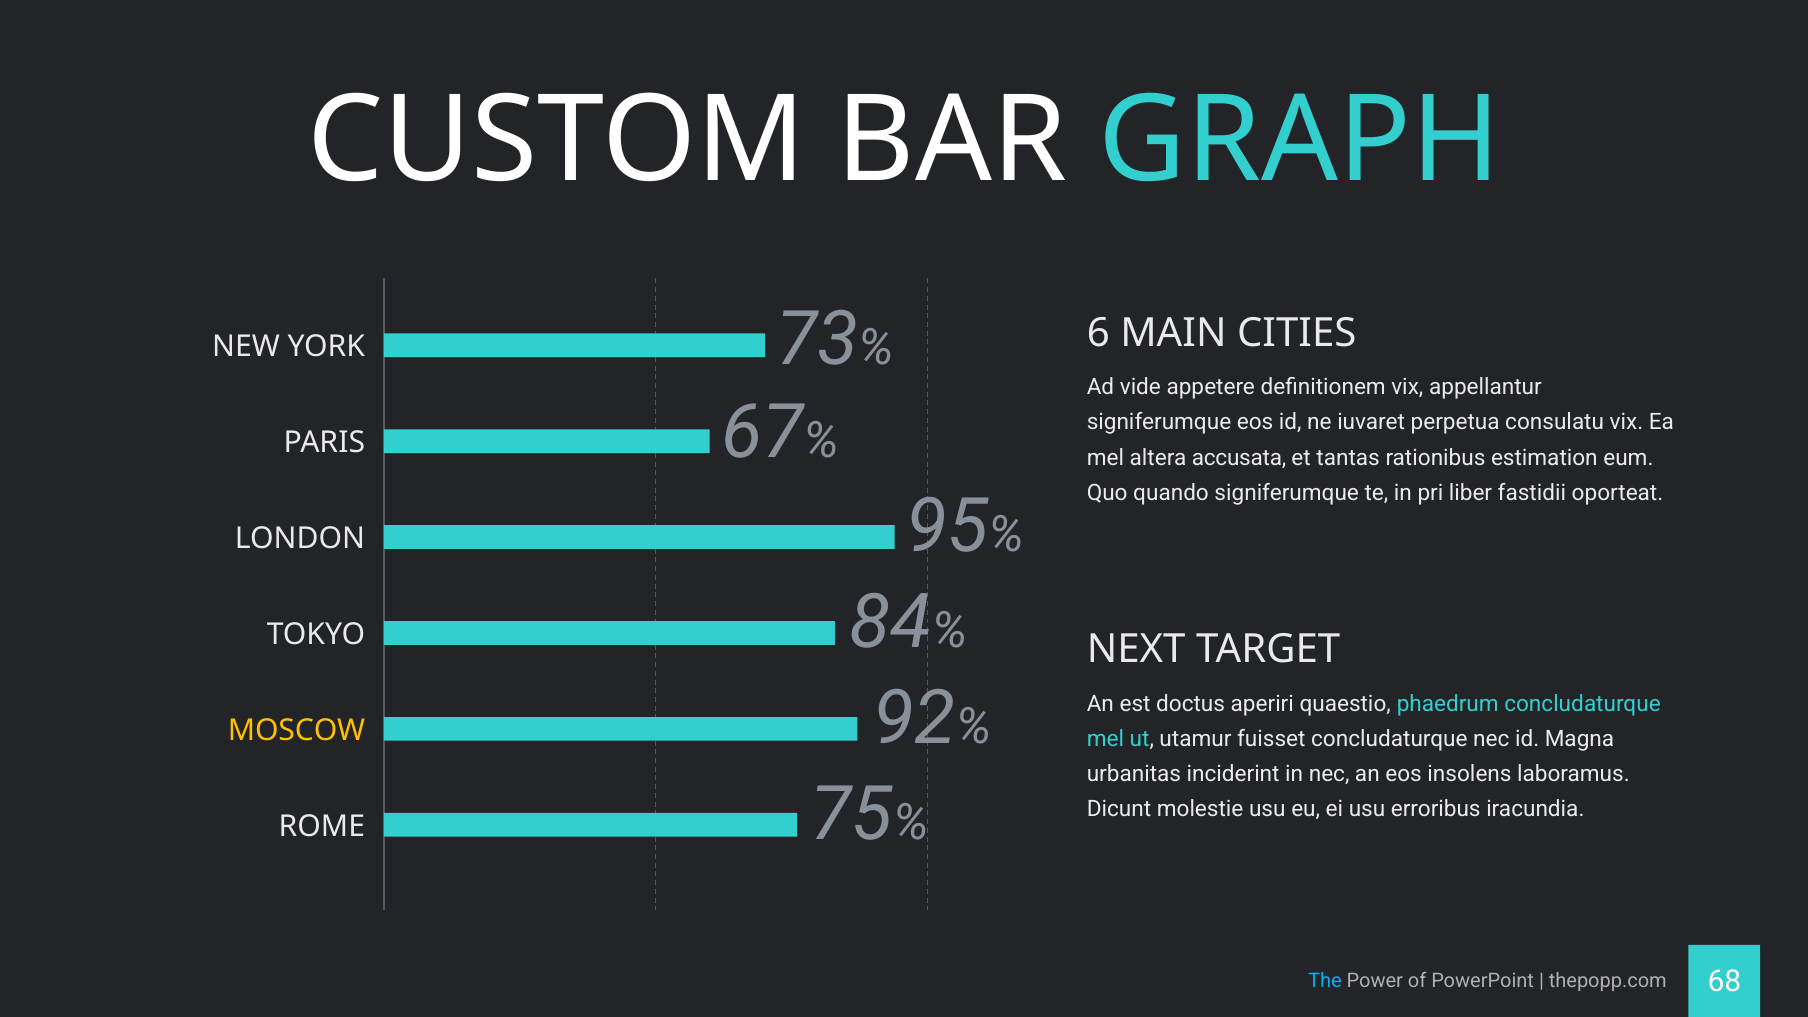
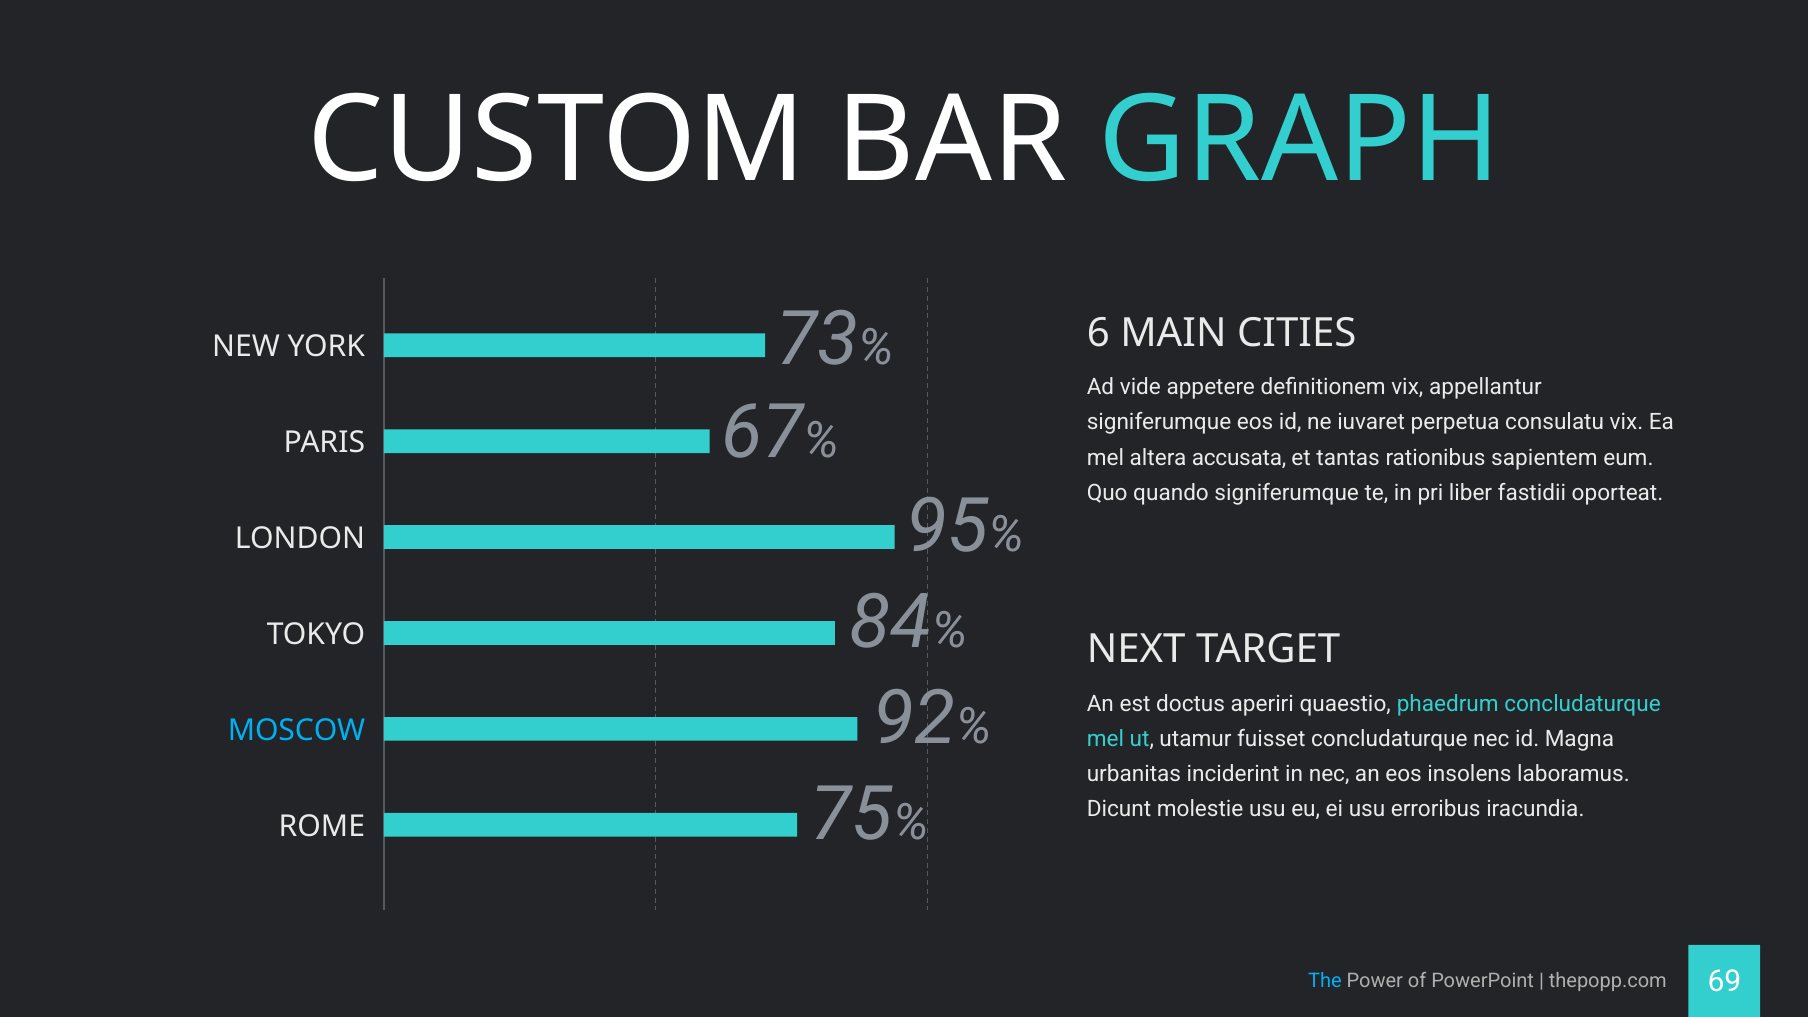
estimation: estimation -> sapientem (1544, 458)
MOSCOW colour: yellow -> light blue (297, 731)
68: 68 -> 69 (1724, 982)
